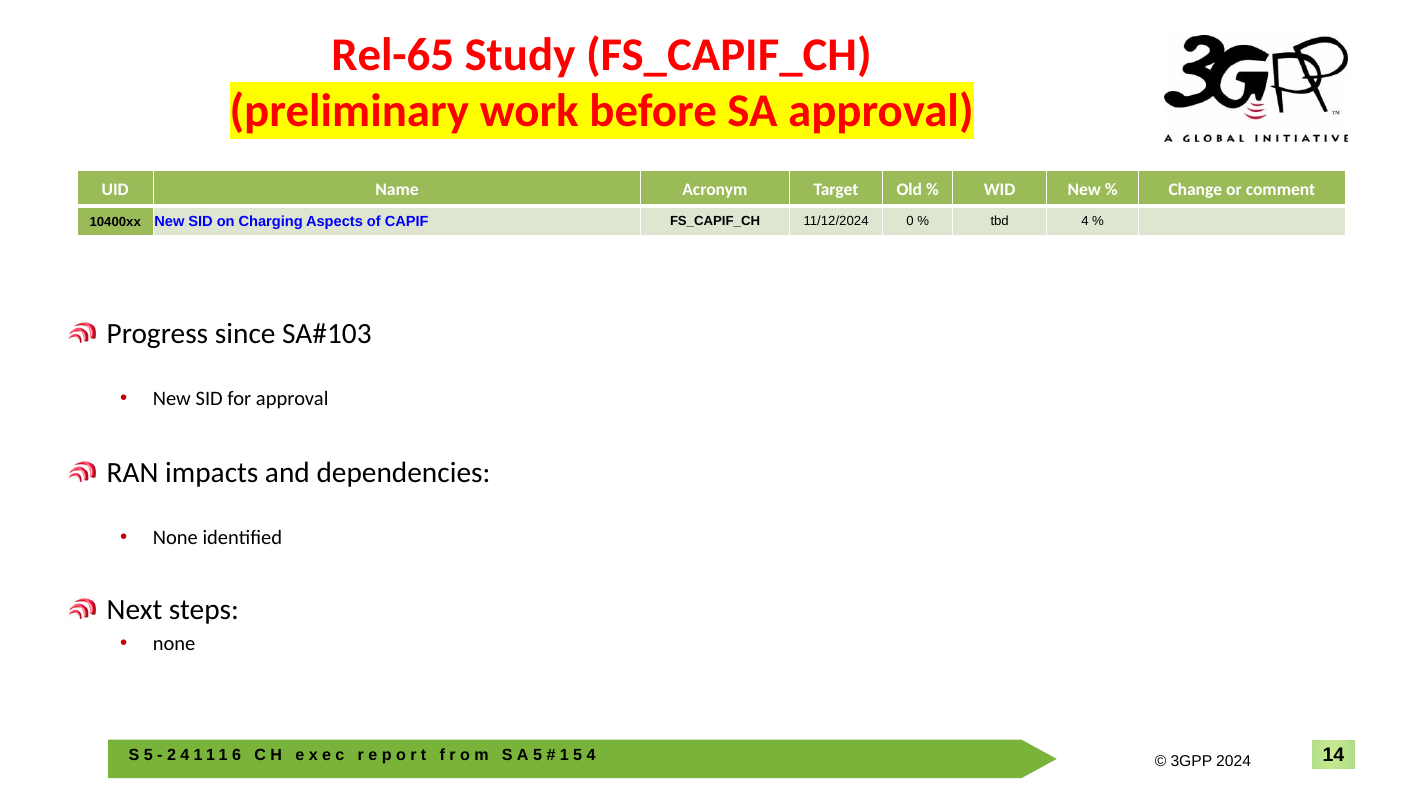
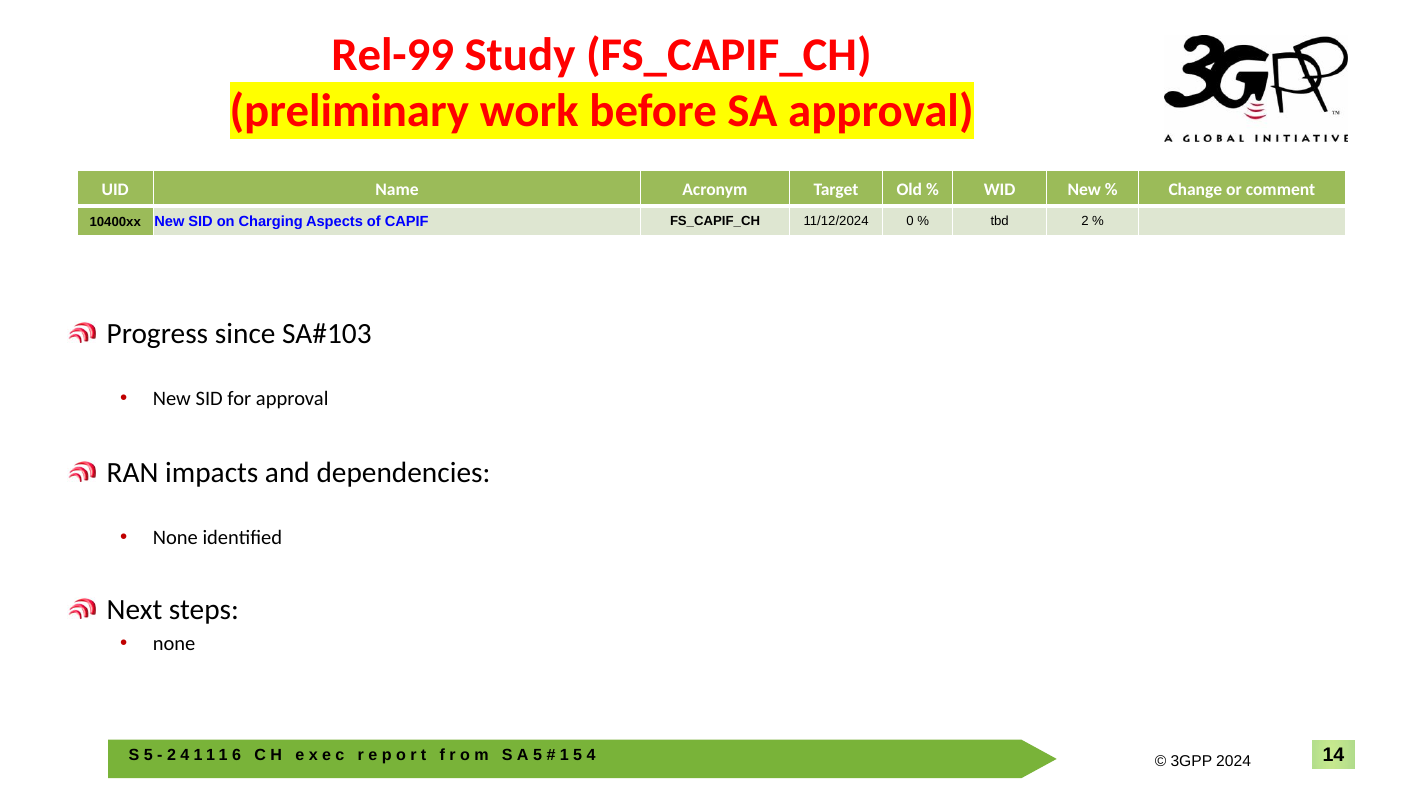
Rel-65: Rel-65 -> Rel-99 (393, 55)
tbd 4: 4 -> 2 (1085, 221)
